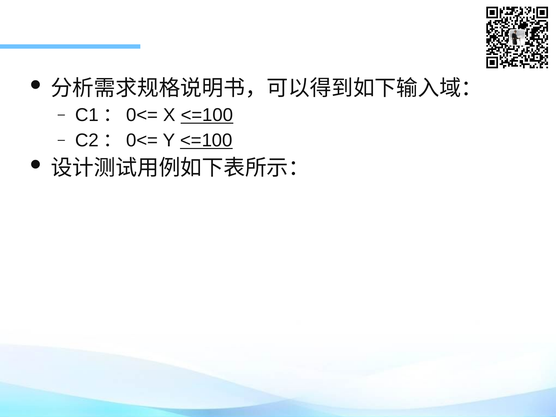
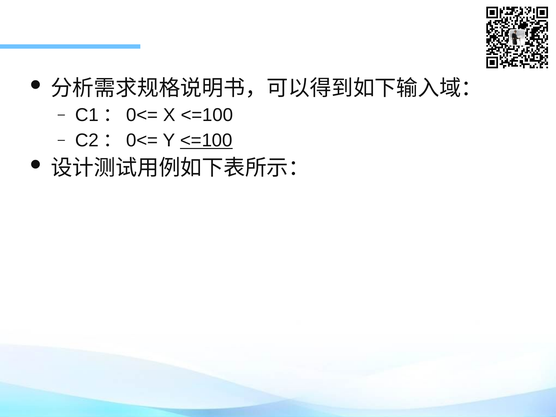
<=100 underline: present -> none (207, 115)
